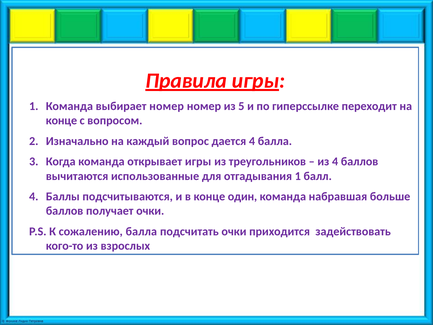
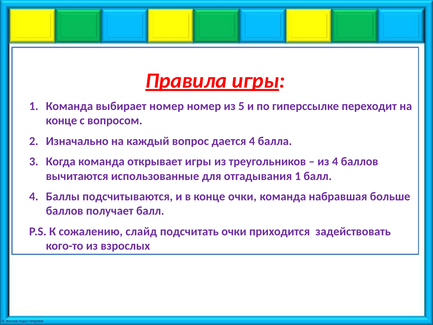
конце один: один -> очки (242, 196)
получает очки: очки -> балл (150, 211)
сожалению балла: балла -> слайд (141, 231)
